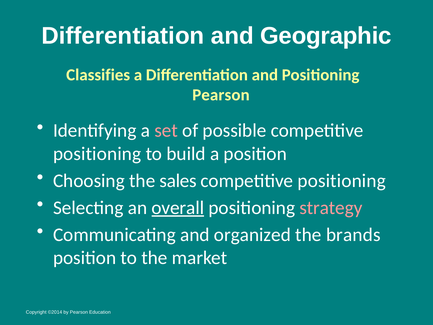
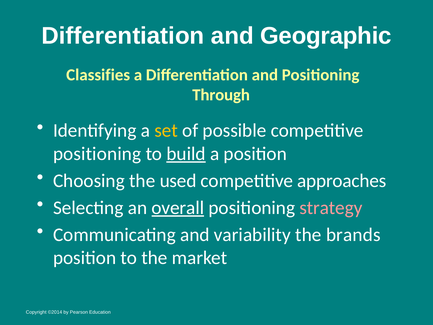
Pearson: Pearson -> Through (221, 95)
set colour: pink -> yellow (166, 131)
build underline: none -> present (186, 154)
sales: sales -> used (178, 181)
positioning: positioning -> approaches (342, 181)
organized: organized -> variability (252, 234)
